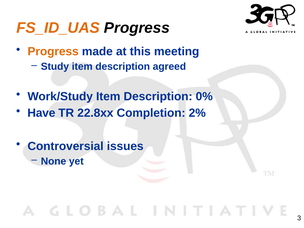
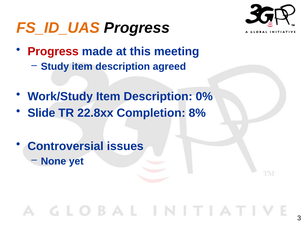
Progress colour: orange -> red (53, 52)
Have: Have -> Slide (41, 113)
2%: 2% -> 8% (197, 113)
